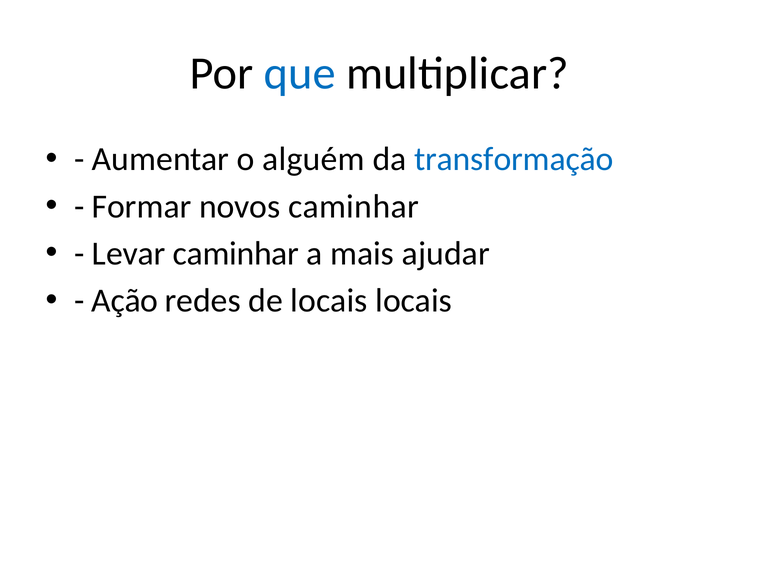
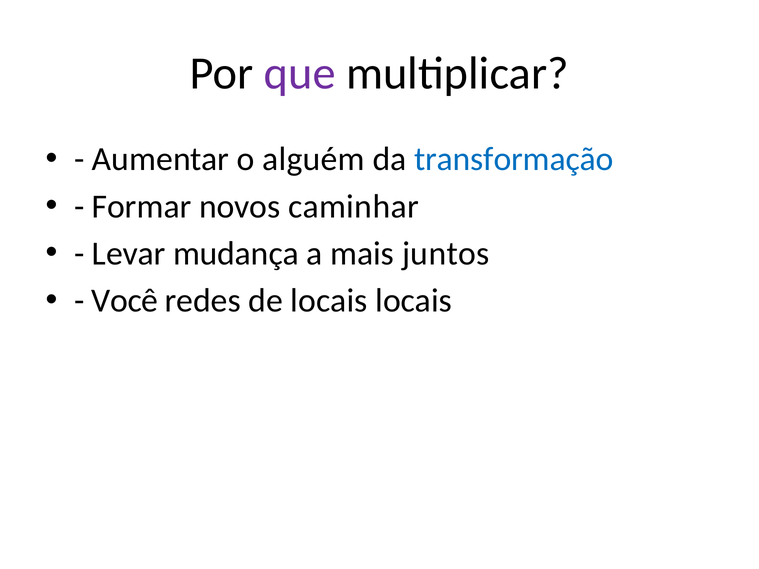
que colour: blue -> purple (300, 73)
Levar caminhar: caminhar -> mudança (236, 254)
ajudar: ajudar -> juntos (446, 254)
Ação: Ação -> Você (125, 301)
